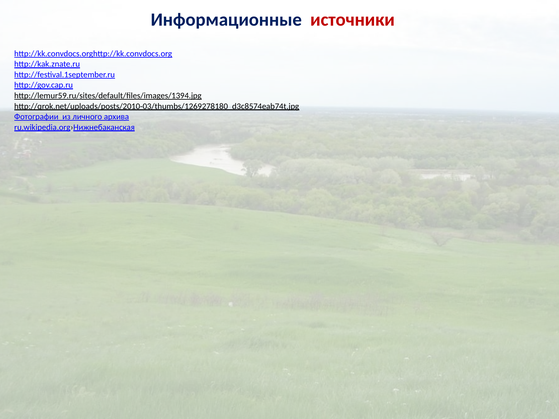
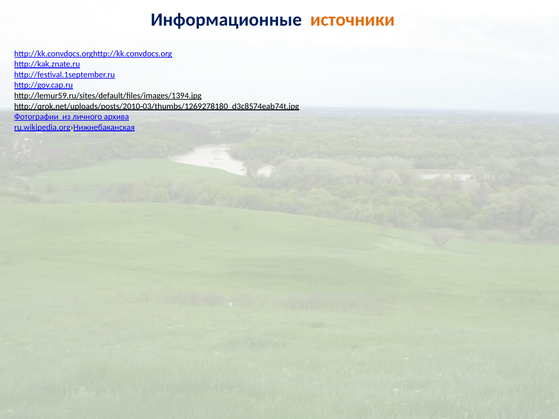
источники colour: red -> orange (352, 20)
